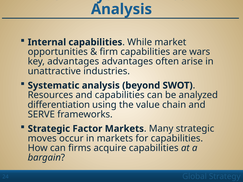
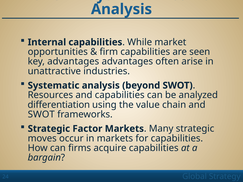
wars: wars -> seen (200, 52)
SERVE: SERVE -> SWOT (41, 114)
